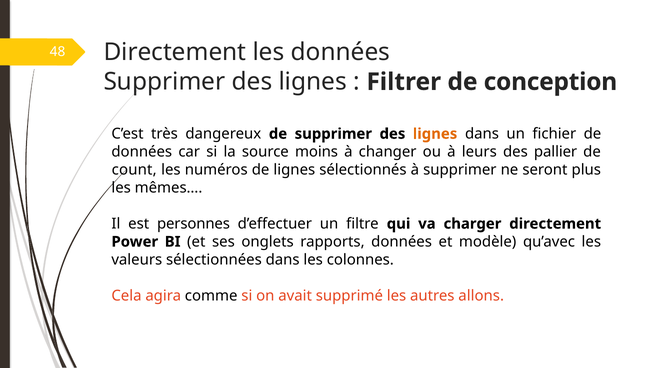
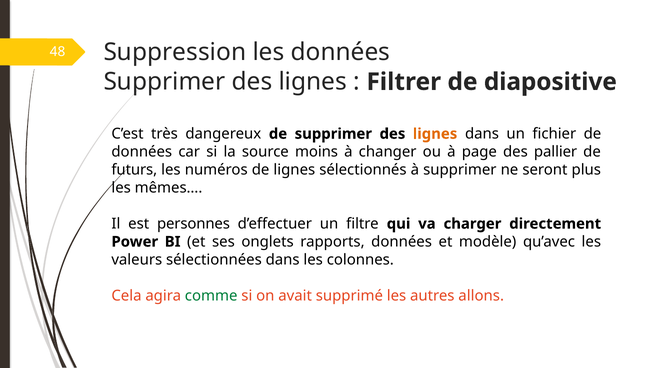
Directement: Directement -> Suppression (175, 52)
conception: conception -> diapositive (550, 82)
leurs: leurs -> page (479, 152)
count: count -> futurs (134, 169)
comme colour: black -> green (211, 295)
